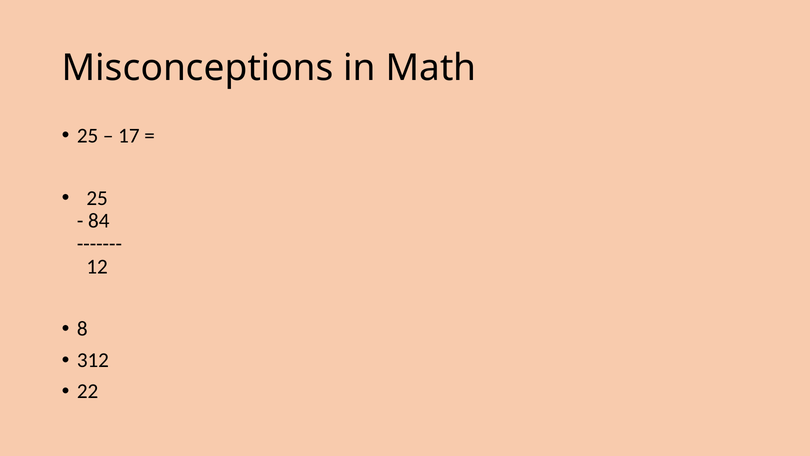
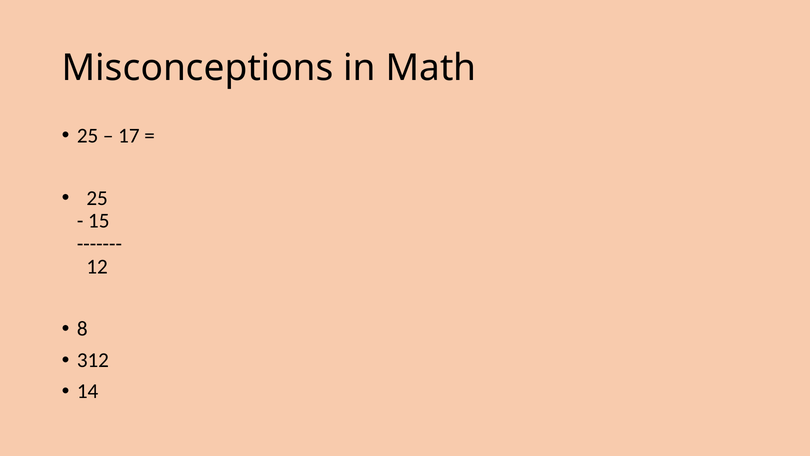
84: 84 -> 15 (99, 221)
22: 22 -> 14 (88, 391)
